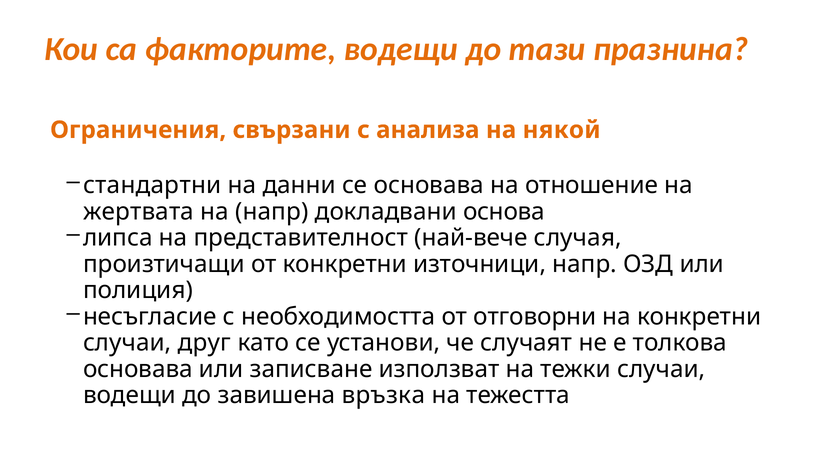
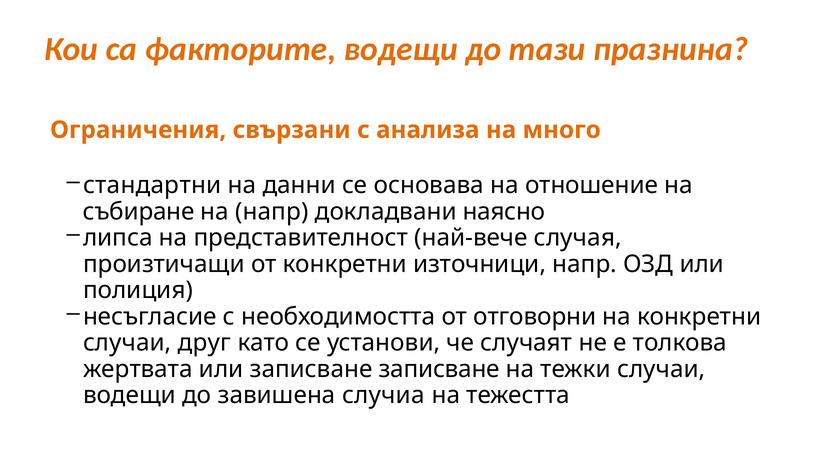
някой: някой -> много (562, 130)
жертвата: жертвата -> събиране (139, 212)
основа: основа -> наясно (504, 212)
основава: основава -> жертвата (138, 369)
записване използват: използват -> записване (439, 369)
връзка: връзка -> случиа (383, 396)
